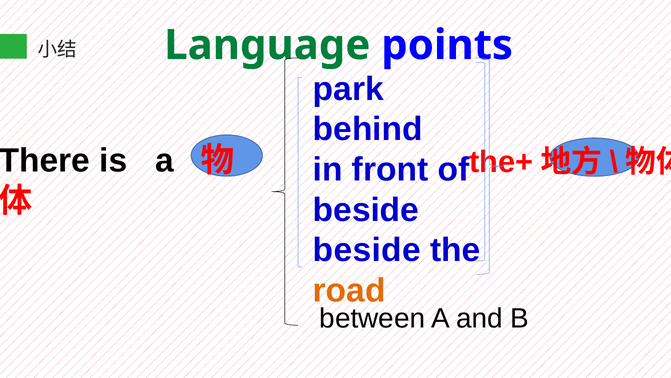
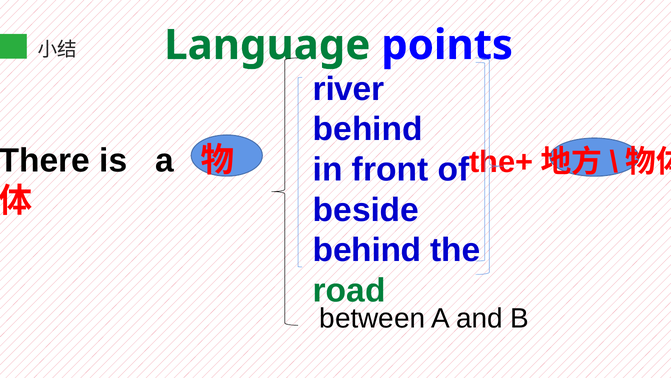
park: park -> river (348, 89)
beside: beside -> behind (367, 250)
road colour: orange -> green (349, 290)
